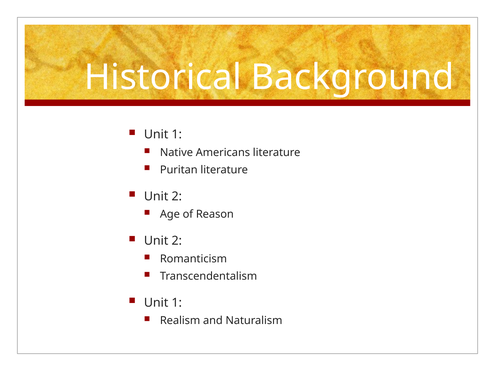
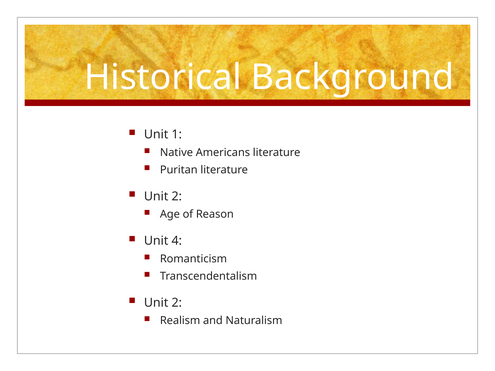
2: 2 -> 4 (177, 241)
1: 1 -> 2 (177, 303)
